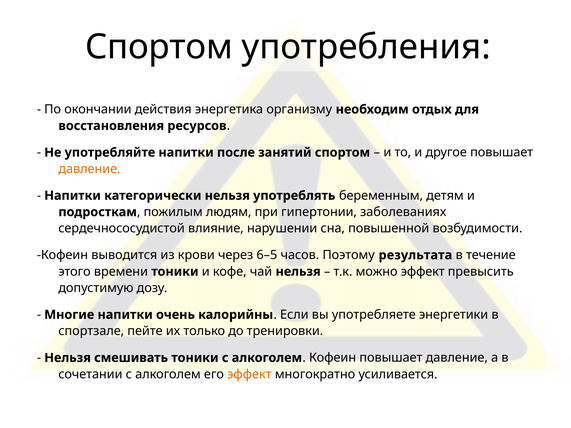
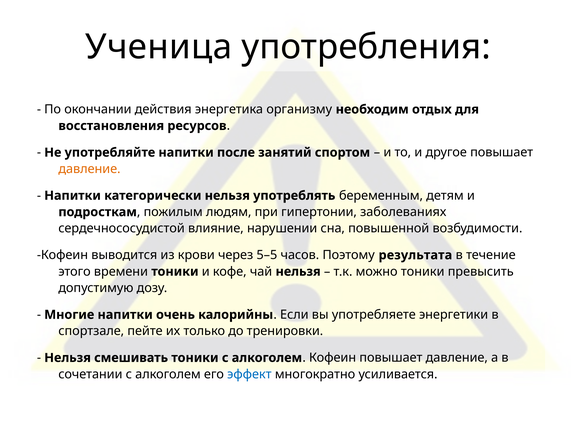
Спортом: Спортом -> Ученица (159, 47)
6–5: 6–5 -> 5–5 (267, 255)
можно эффект: эффект -> тоники (423, 272)
эффект colour: orange -> blue (249, 374)
